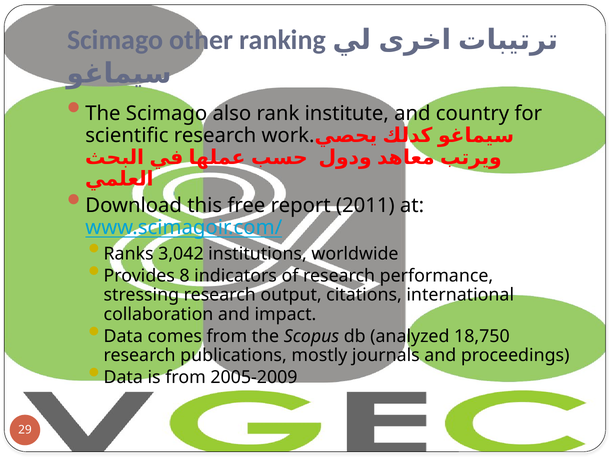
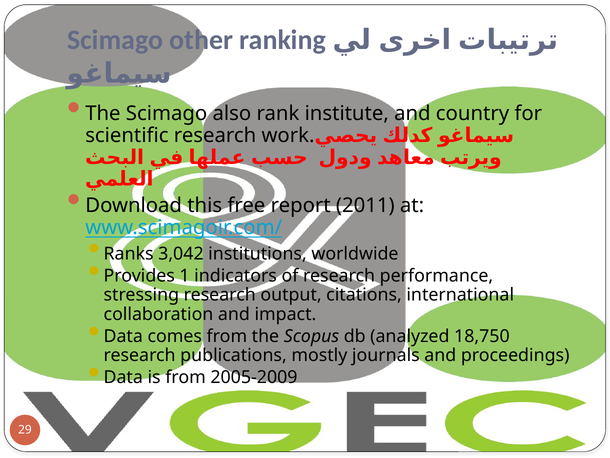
8: 8 -> 1 (185, 275)
